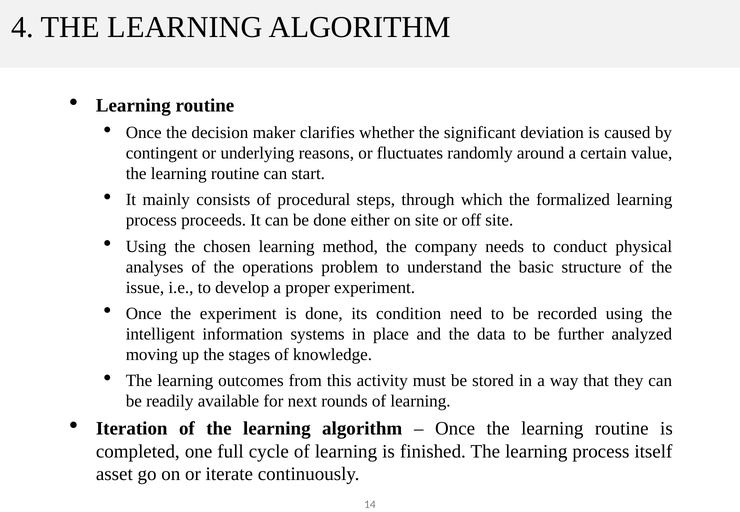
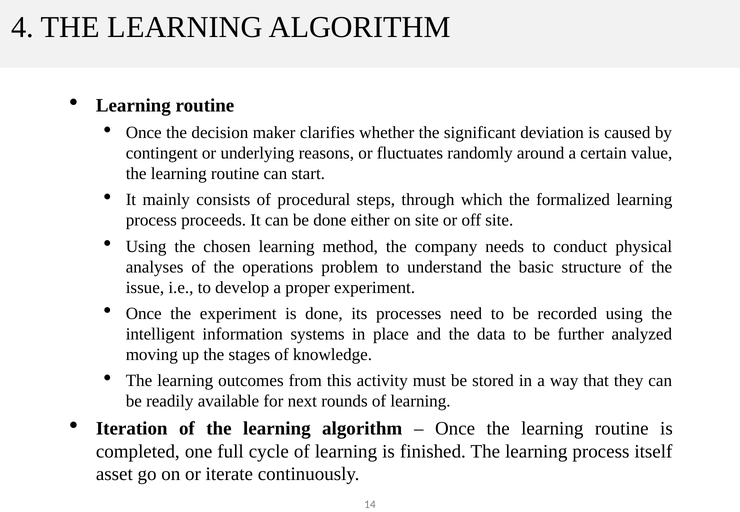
condition: condition -> processes (409, 314)
